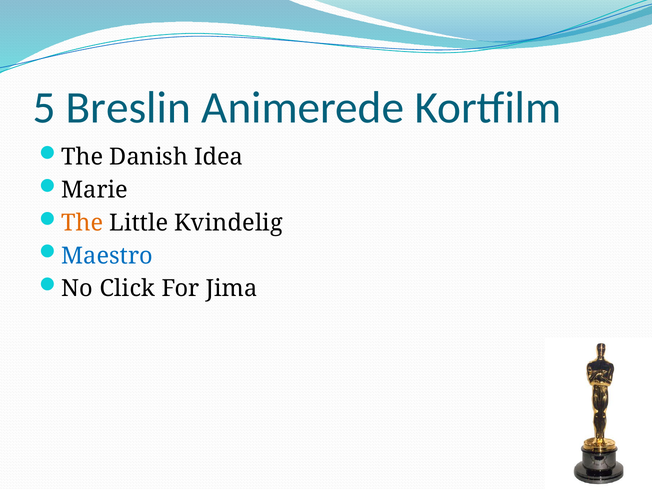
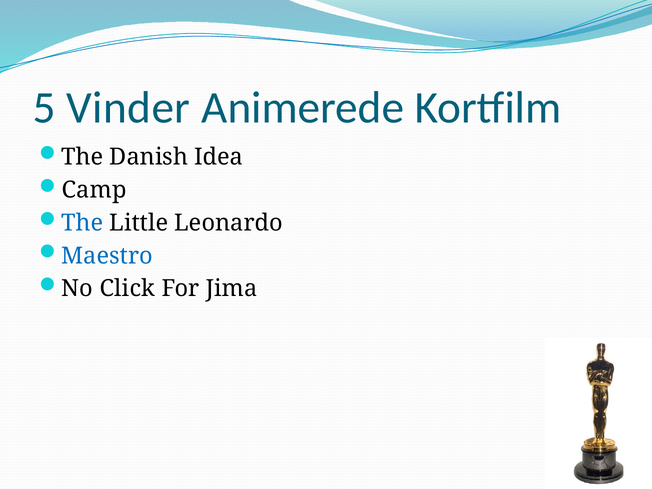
Breslin: Breslin -> Vinder (128, 108)
Marie: Marie -> Camp (94, 190)
The colour: orange -> blue (82, 223)
Kvindelig: Kvindelig -> Leonardo (229, 223)
